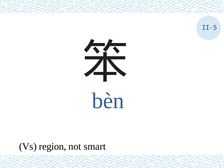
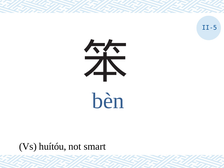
region: region -> huítóu (53, 146)
